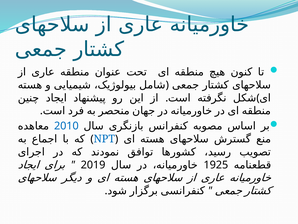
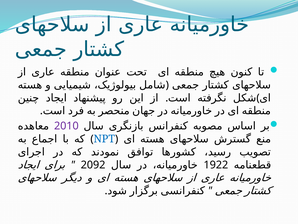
2010 colour: blue -> purple (66, 126)
2019: 2019 -> 2092 (93, 165)
1925: 1925 -> 1922 (216, 165)
